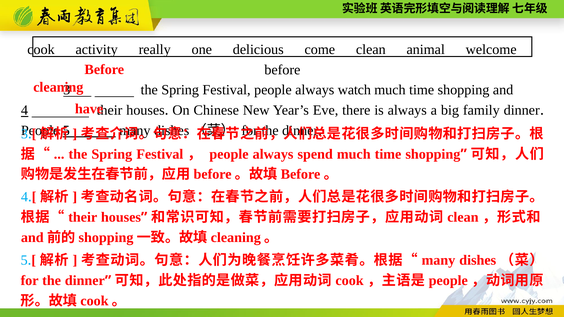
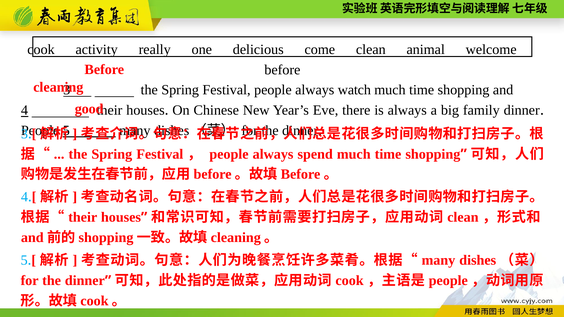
have: have -> good (89, 109)
